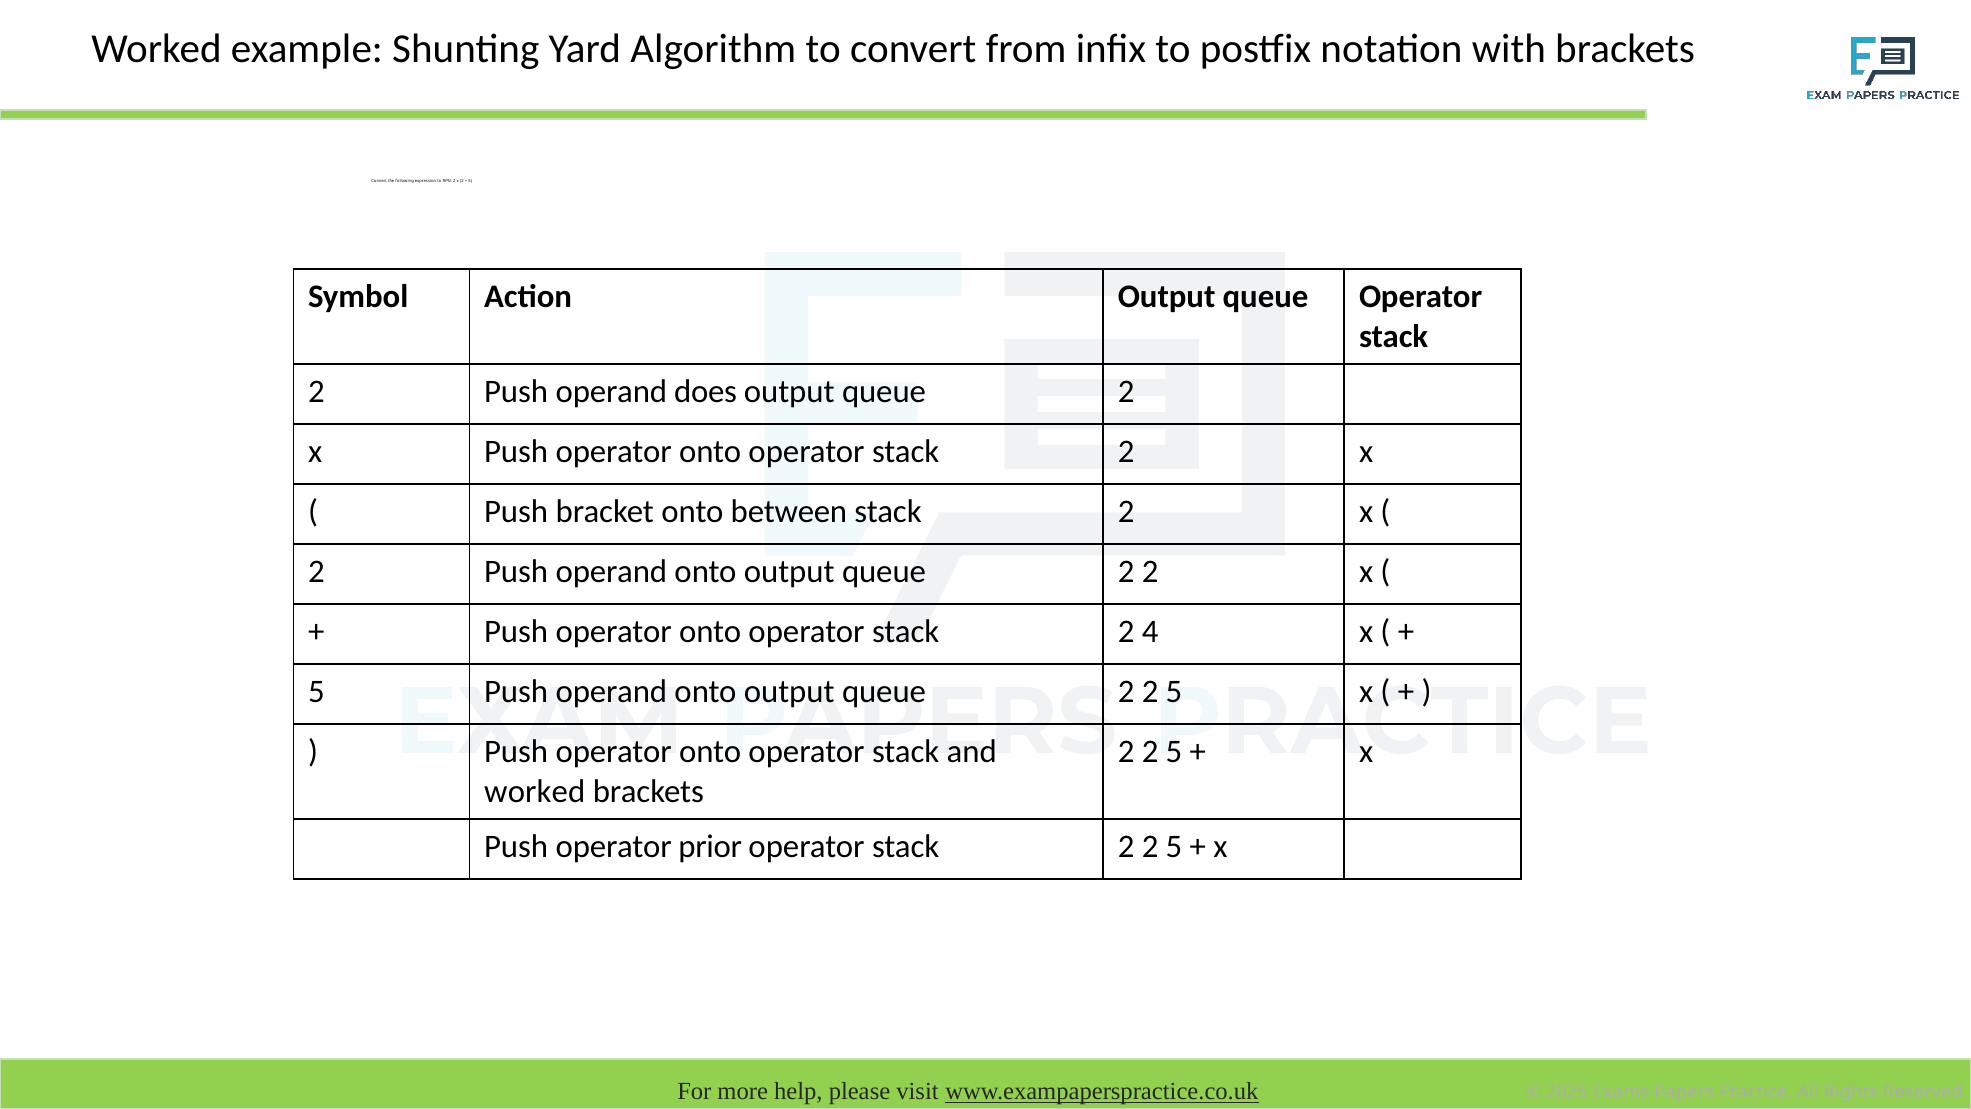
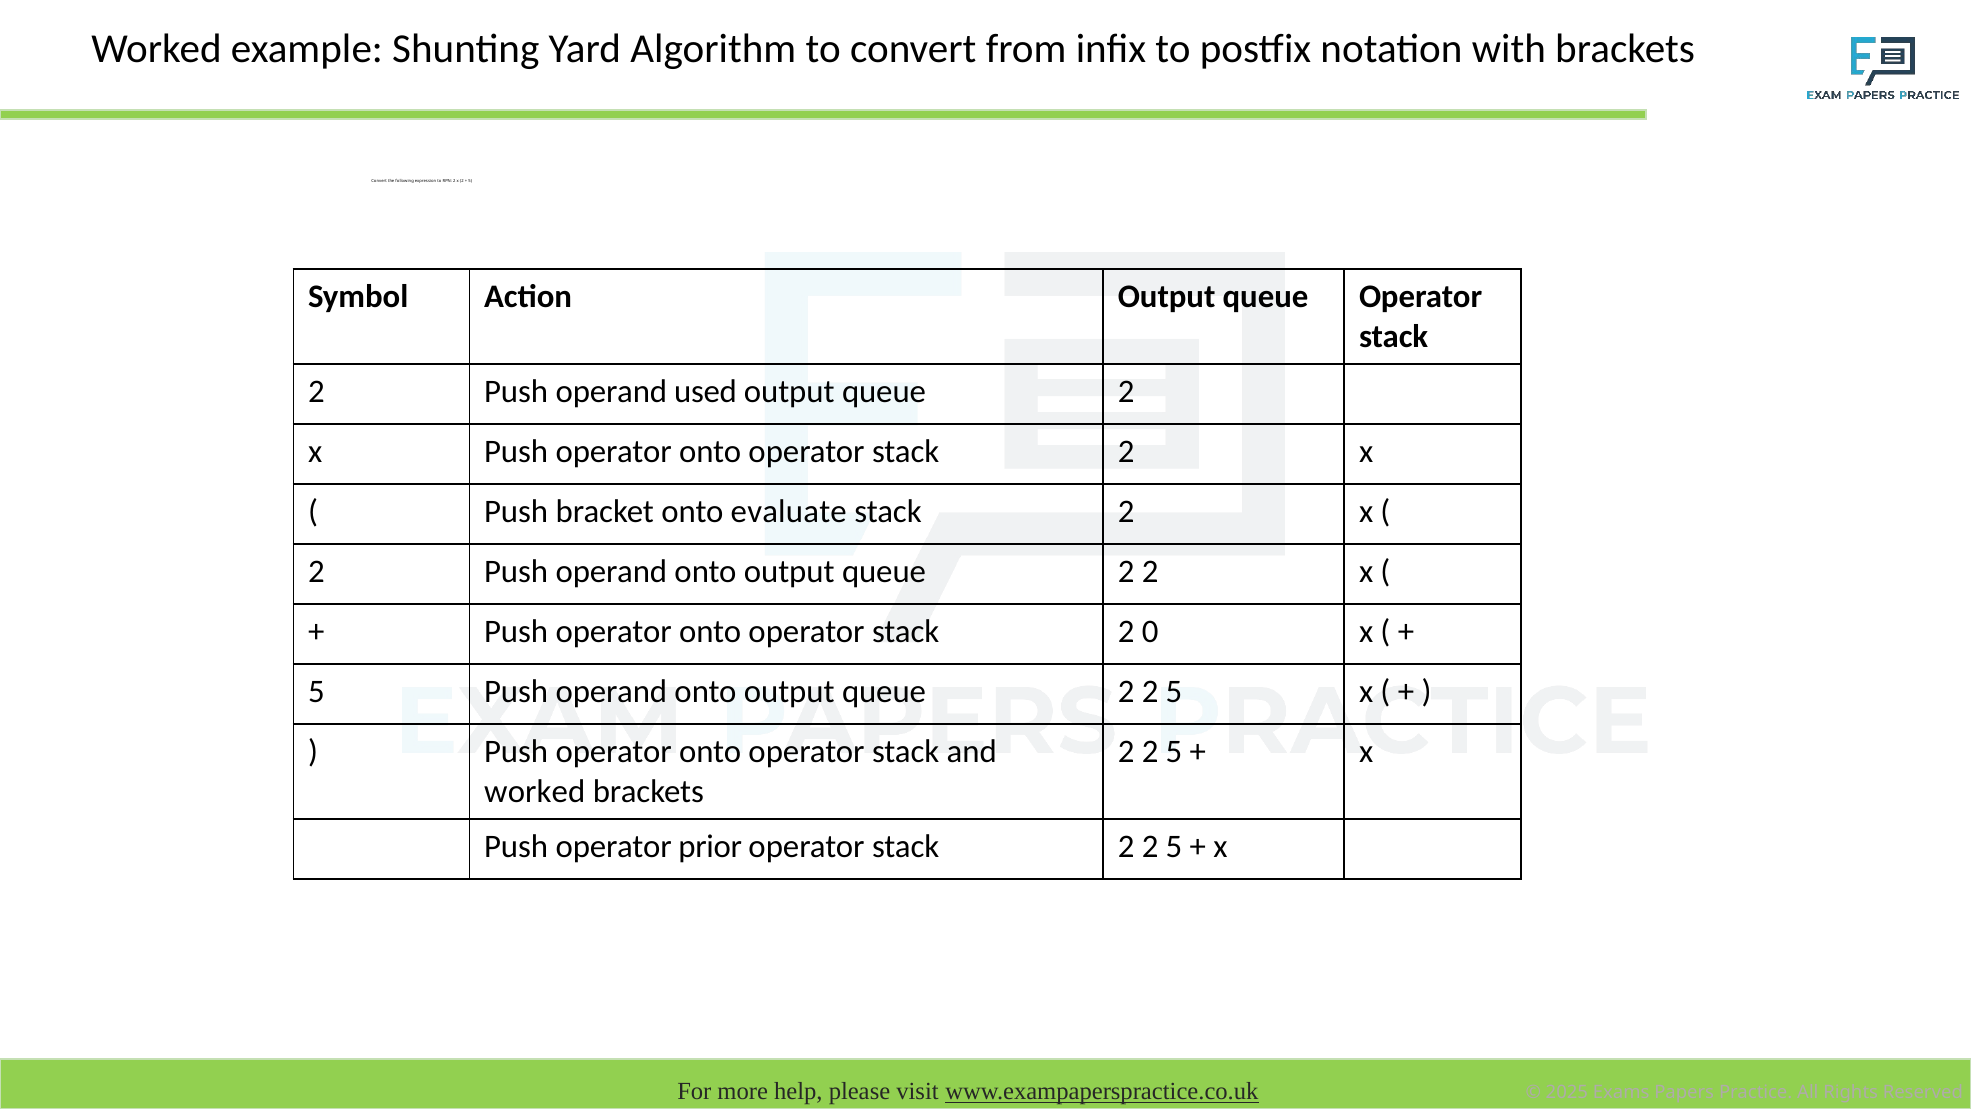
does: does -> used (706, 392)
between: between -> evaluate (789, 512)
4: 4 -> 0 (1150, 632)
